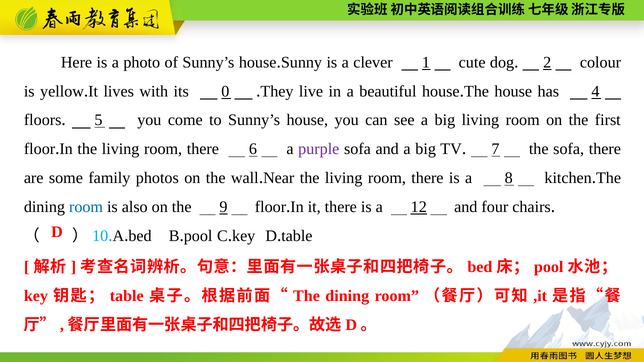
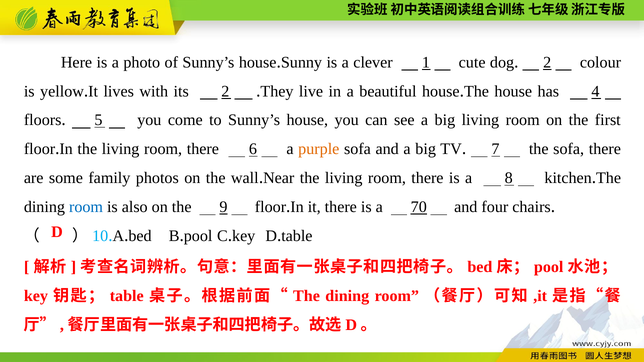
its 0: 0 -> 2 (225, 91)
purple colour: purple -> orange (319, 149)
12: 12 -> 70 (419, 207)
